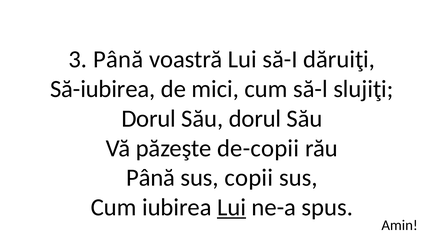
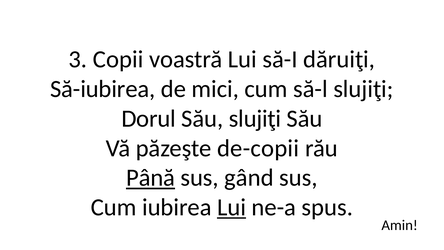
3 Până: Până -> Copii (118, 59)
Său dorul: dorul -> slujiţi (255, 118)
Până underline: none -> present (151, 178)
copii: copii -> gând (249, 178)
